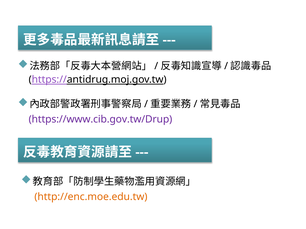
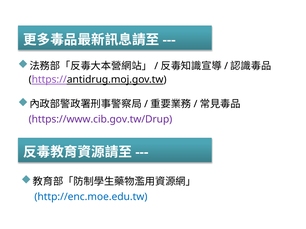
http://enc.moe.edu.tw colour: orange -> blue (91, 197)
